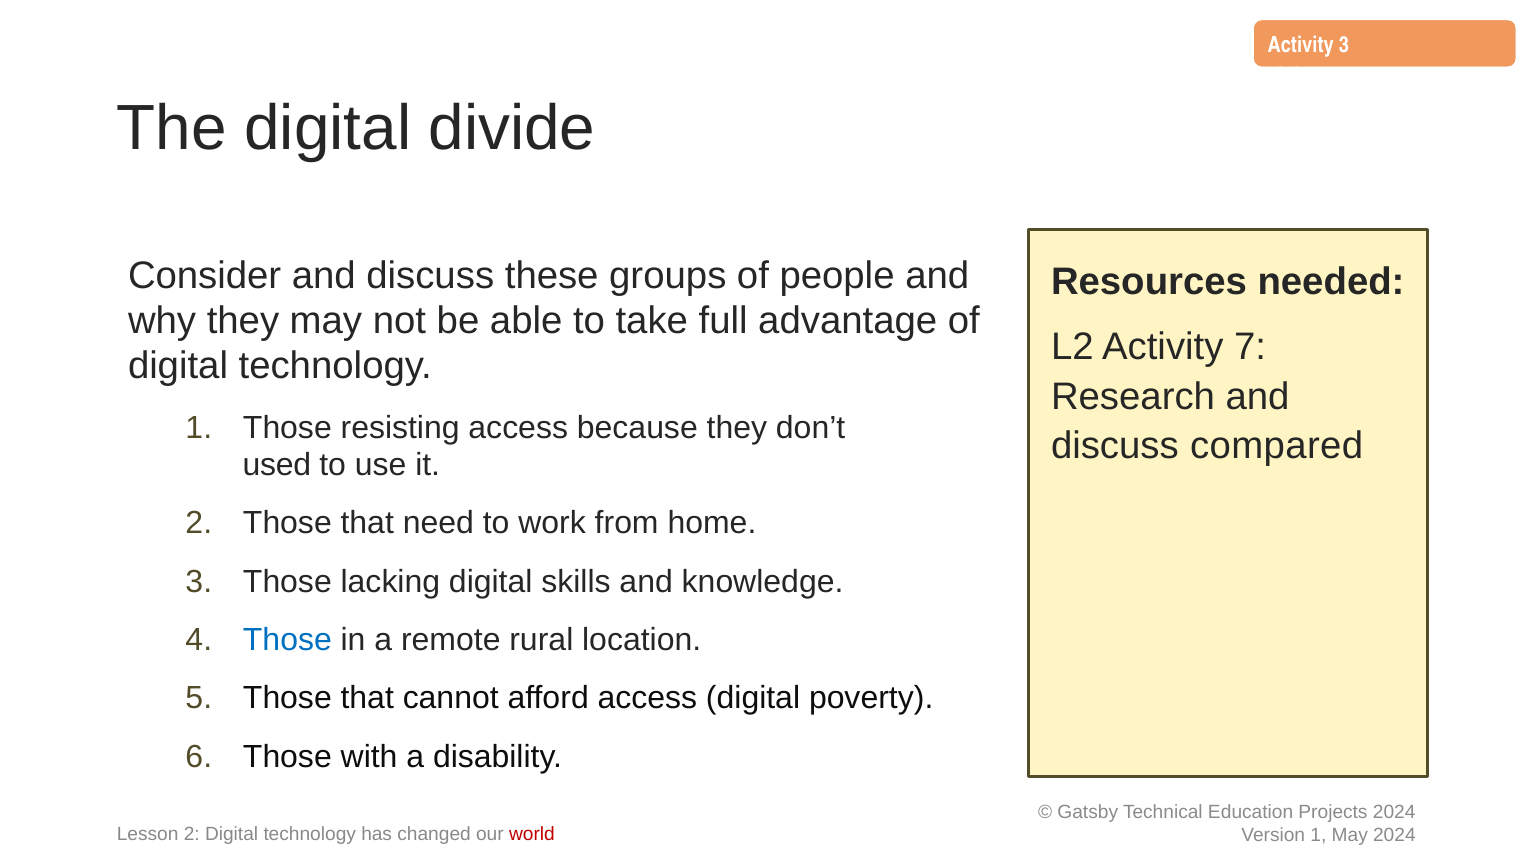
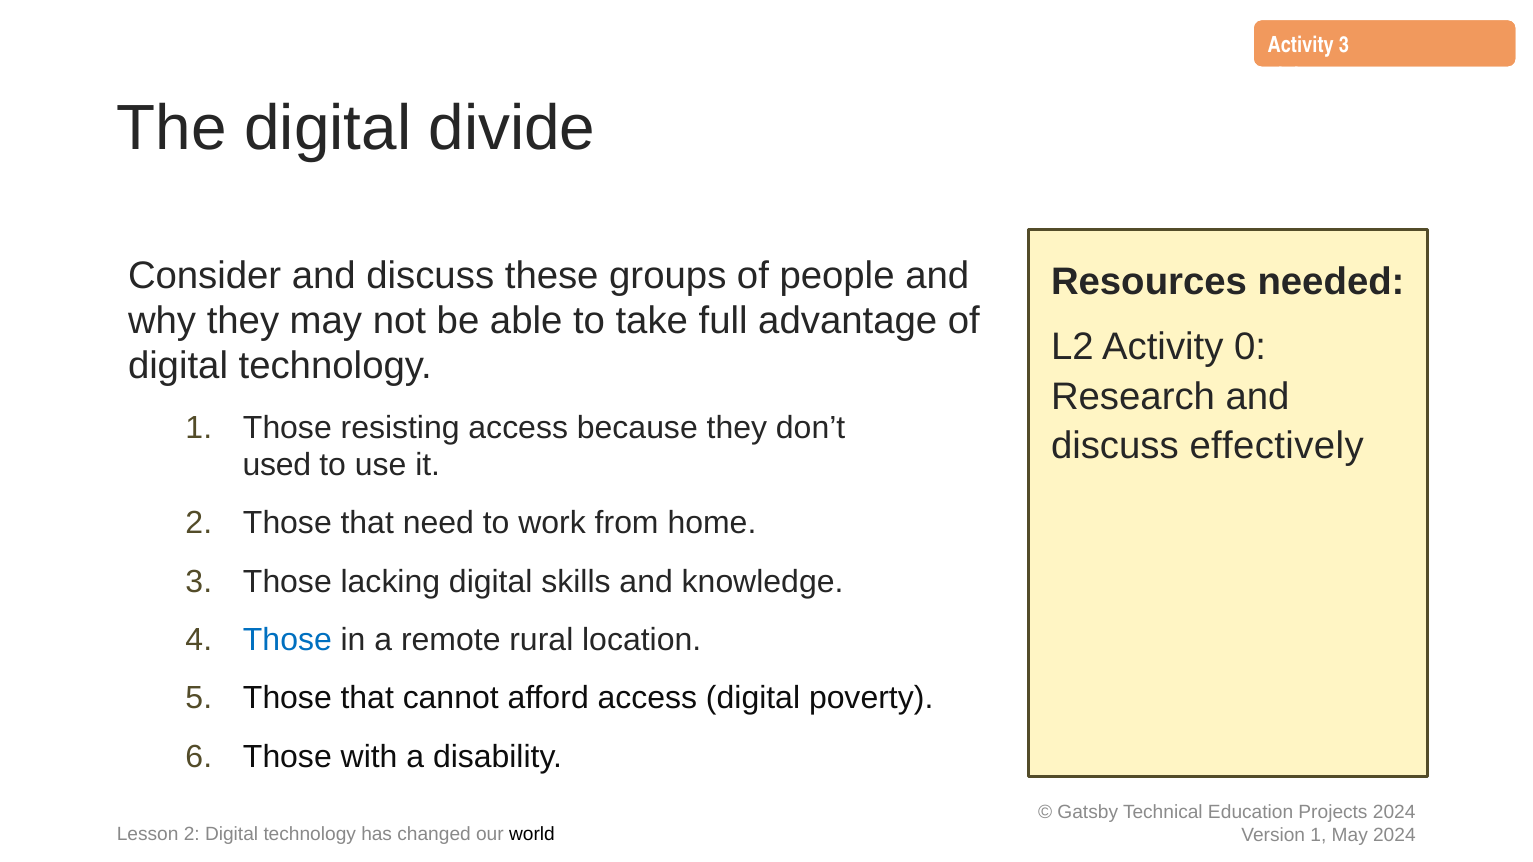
7: 7 -> 0 (1250, 347)
compared: compared -> effectively (1277, 446)
world colour: red -> black (532, 834)
